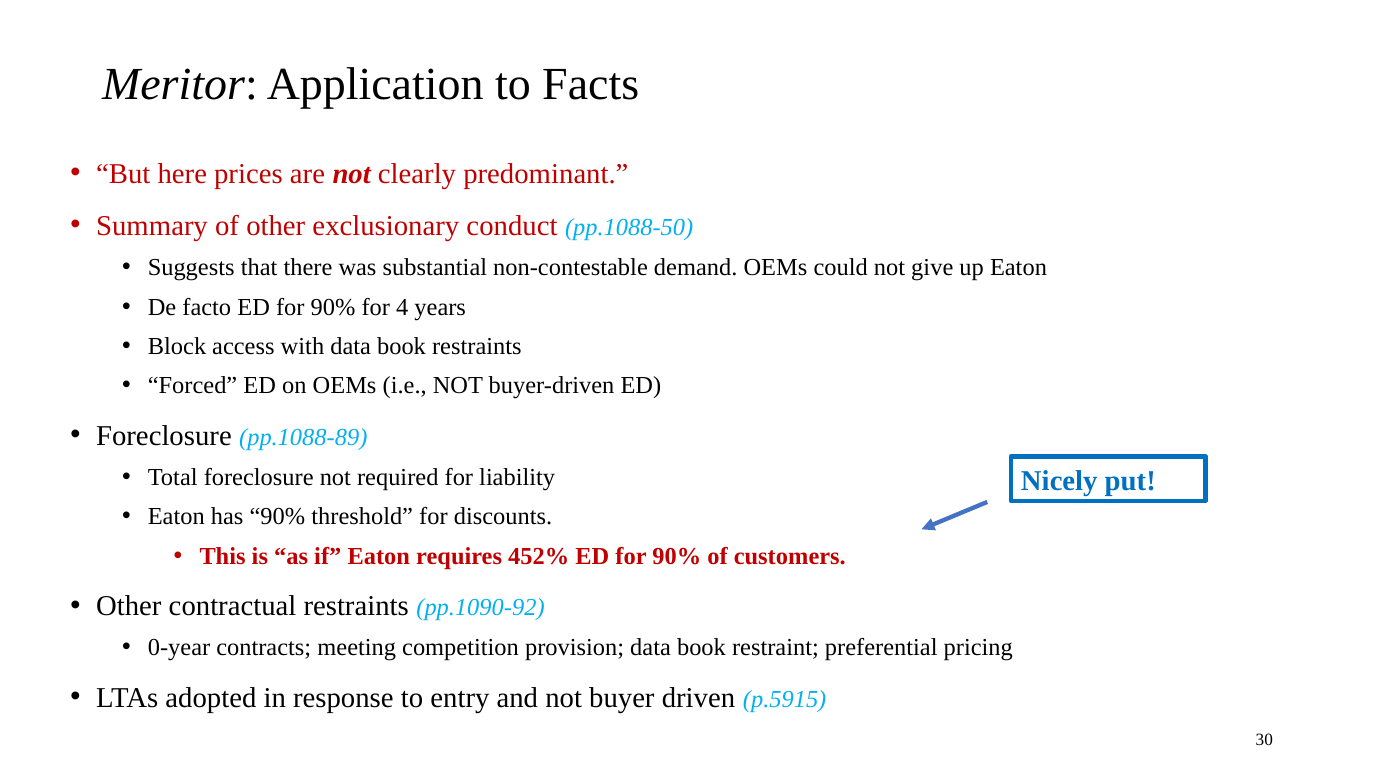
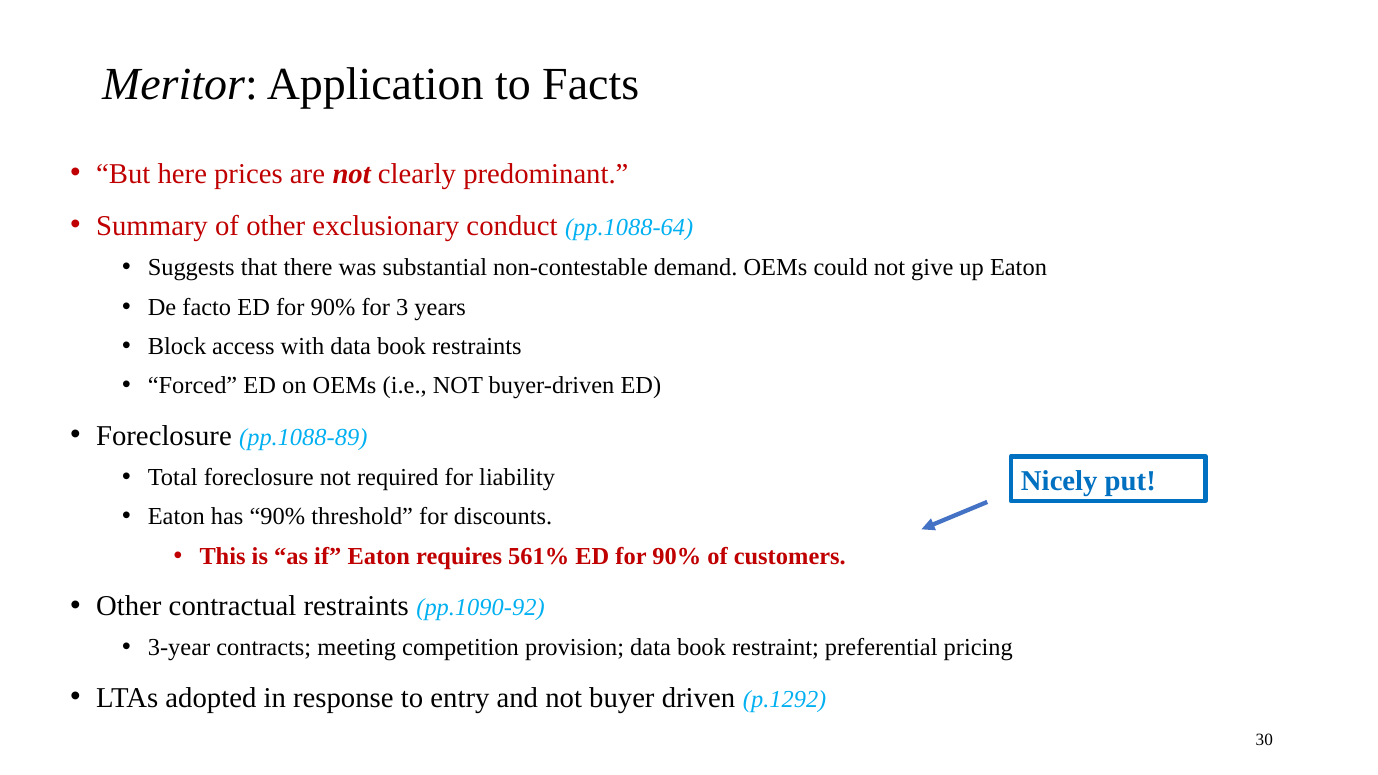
pp.1088-50: pp.1088-50 -> pp.1088-64 (629, 228)
4: 4 -> 3 (402, 307)
452%: 452% -> 561% (539, 556)
0-year: 0-year -> 3-year (179, 648)
p.5915: p.5915 -> p.1292 (785, 699)
